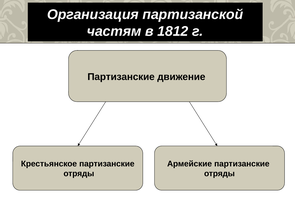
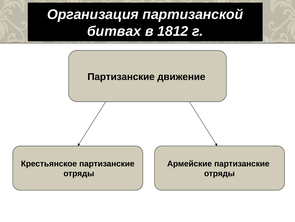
частям: частям -> битвах (114, 31)
